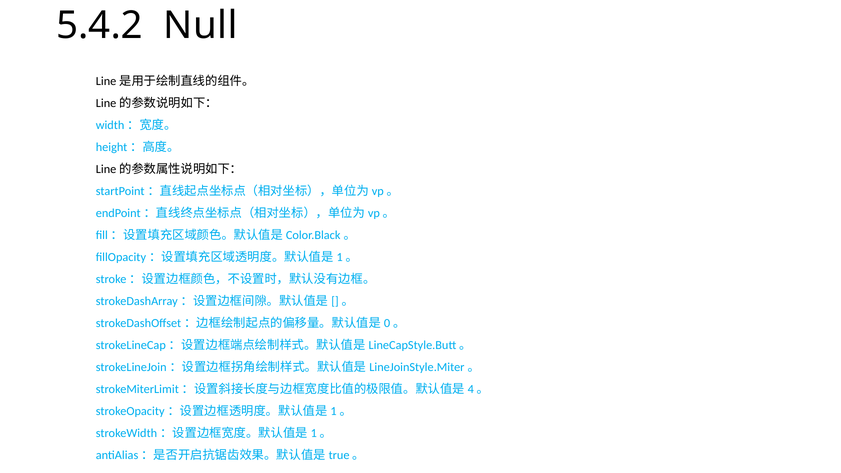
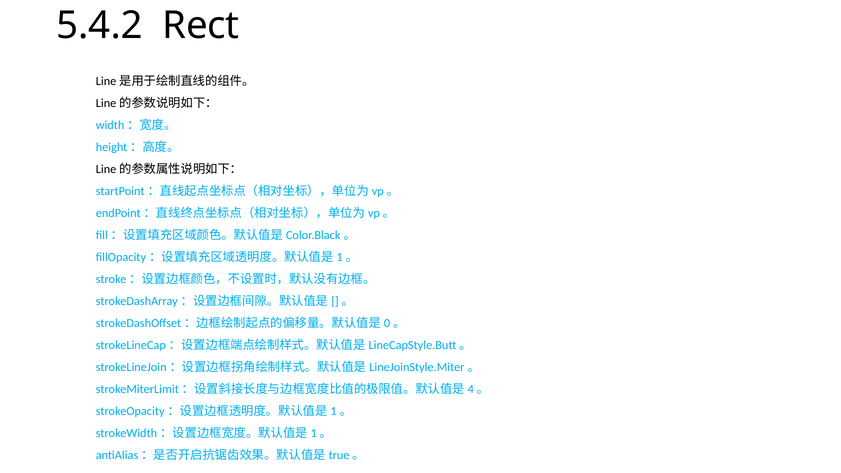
Null: Null -> Rect (201, 25)
